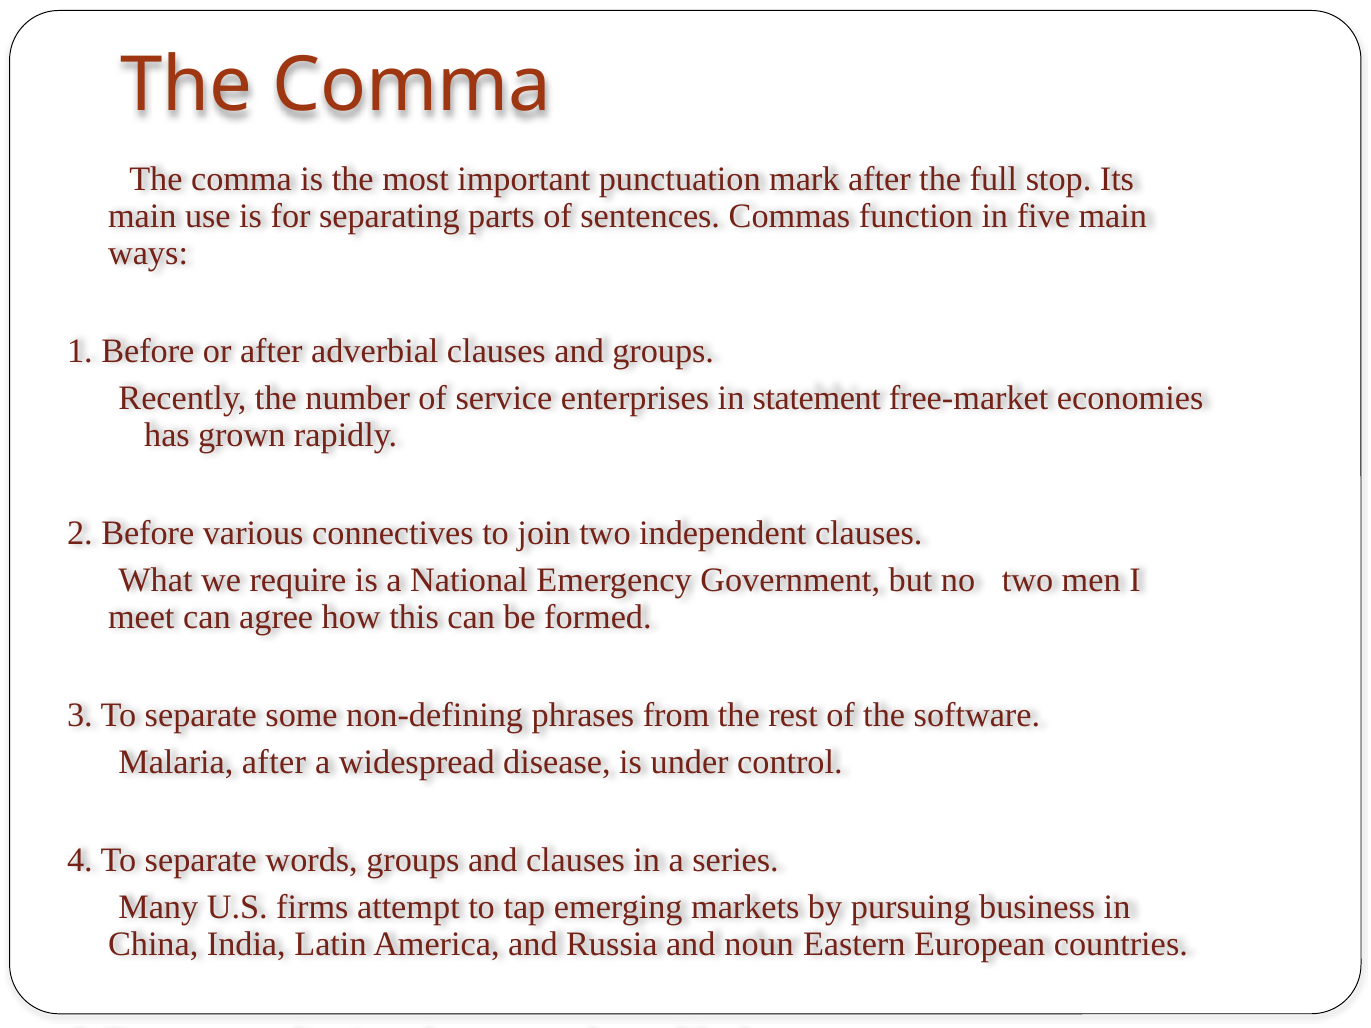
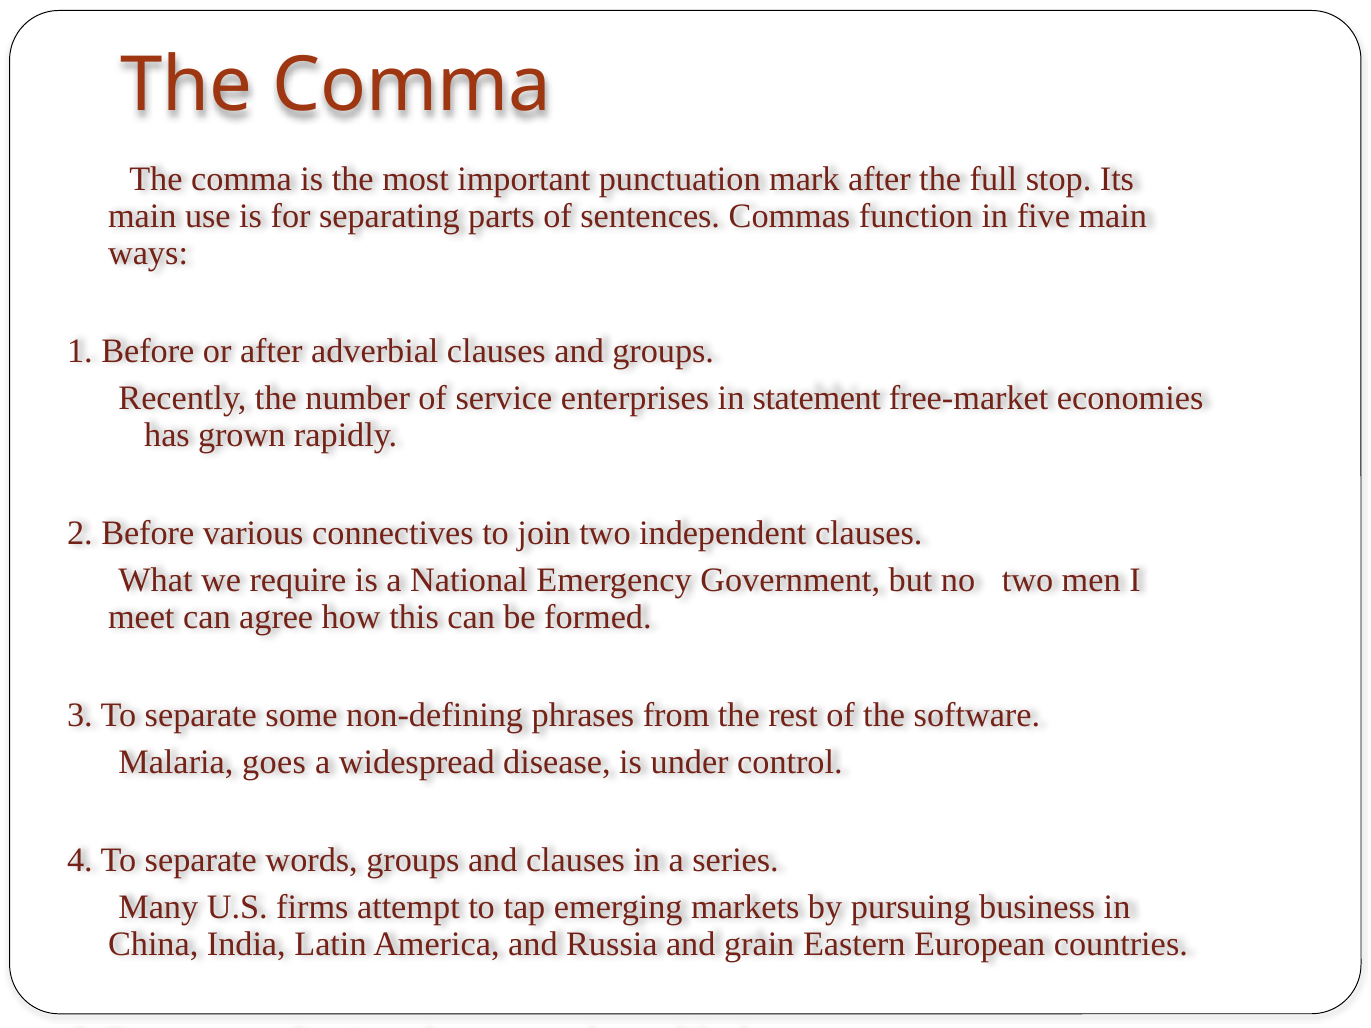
Malaria after: after -> goes (274, 763)
and noun: noun -> grain (759, 945)
